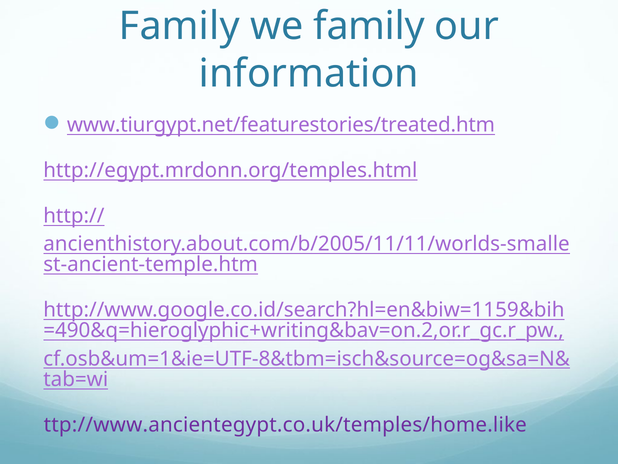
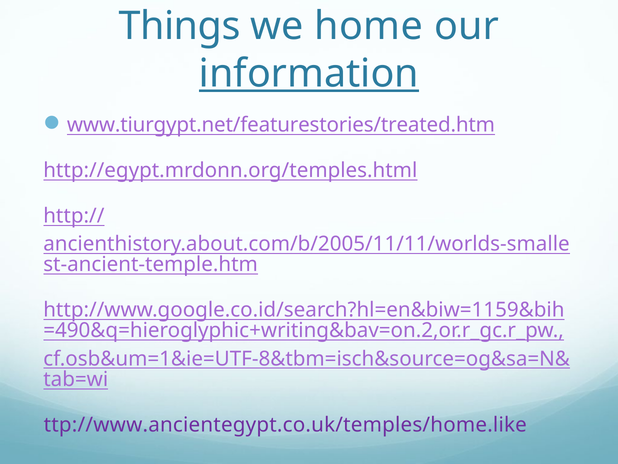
Family: Family -> Things (180, 26)
we family: family -> home (369, 26)
information underline: none -> present (309, 74)
